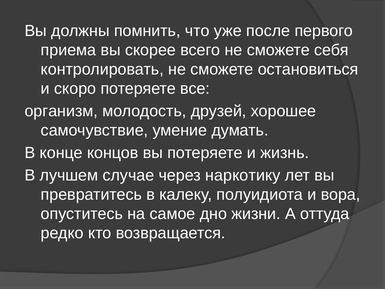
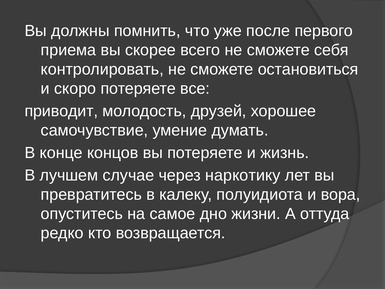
организм: организм -> приводит (61, 111)
